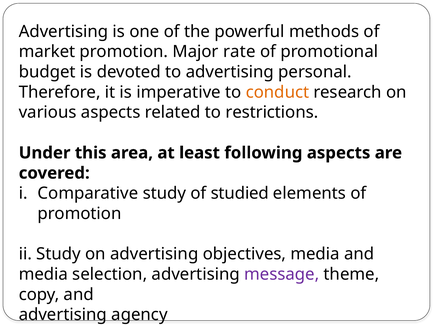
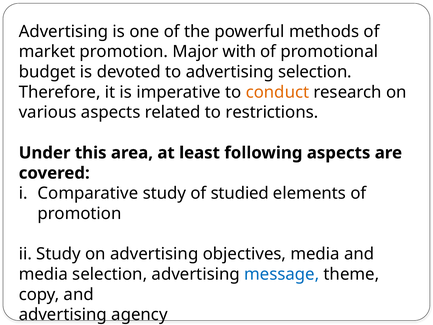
rate: rate -> with (239, 52)
advertising personal: personal -> selection (315, 72)
message colour: purple -> blue (282, 274)
